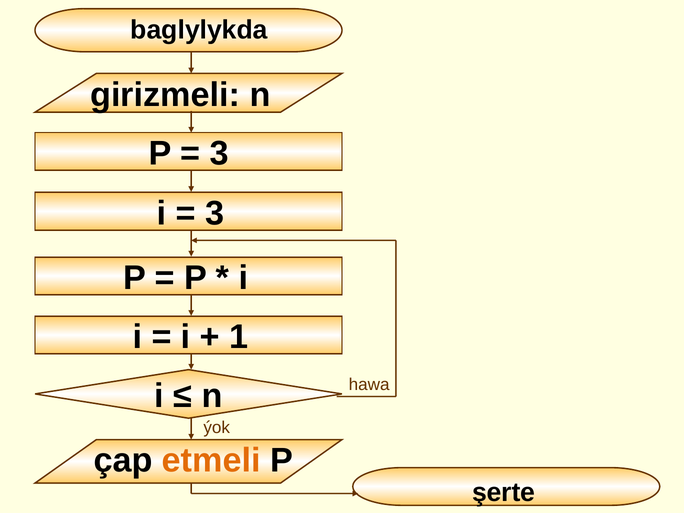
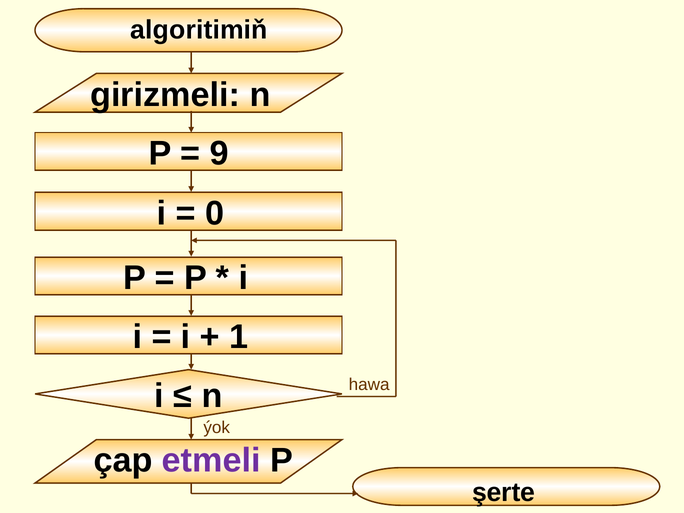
baglylykda: baglylykda -> algoritimiň (199, 30)
3: 3 -> 9 (219, 153)
3: 3 -> 0 (215, 213)
etmeli colour: orange -> purple (211, 461)
